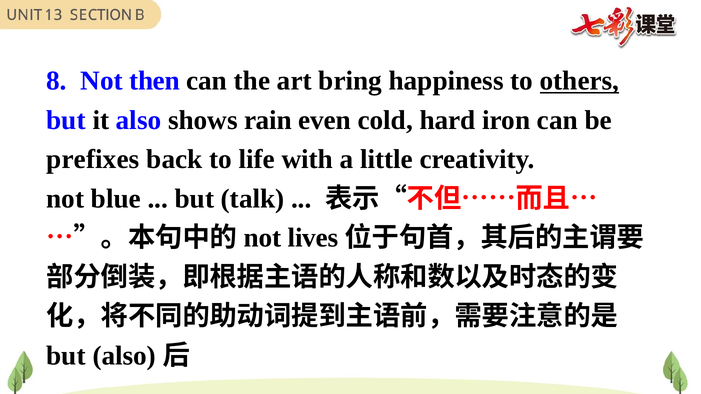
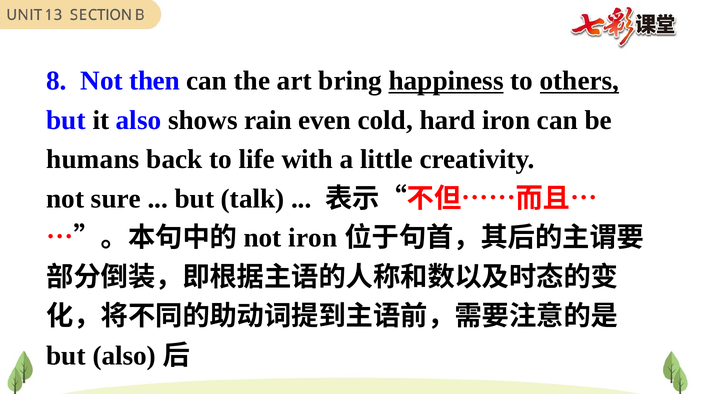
happiness underline: none -> present (446, 81)
prefixes: prefixes -> humans (93, 160)
blue: blue -> sure (116, 199)
not lives: lives -> iron (313, 238)
